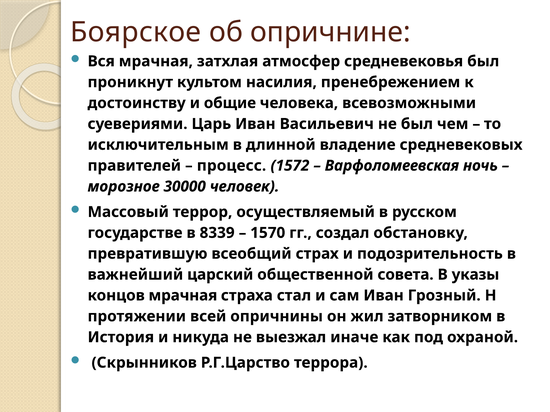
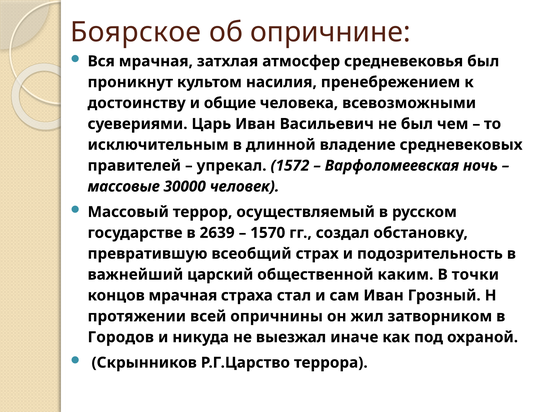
процесс: процесс -> упрекал (232, 166)
морозное: морозное -> массовые (124, 187)
8339: 8339 -> 2639 (217, 233)
совета: совета -> каким (405, 275)
указы: указы -> точки (475, 275)
История: История -> Городов (121, 338)
